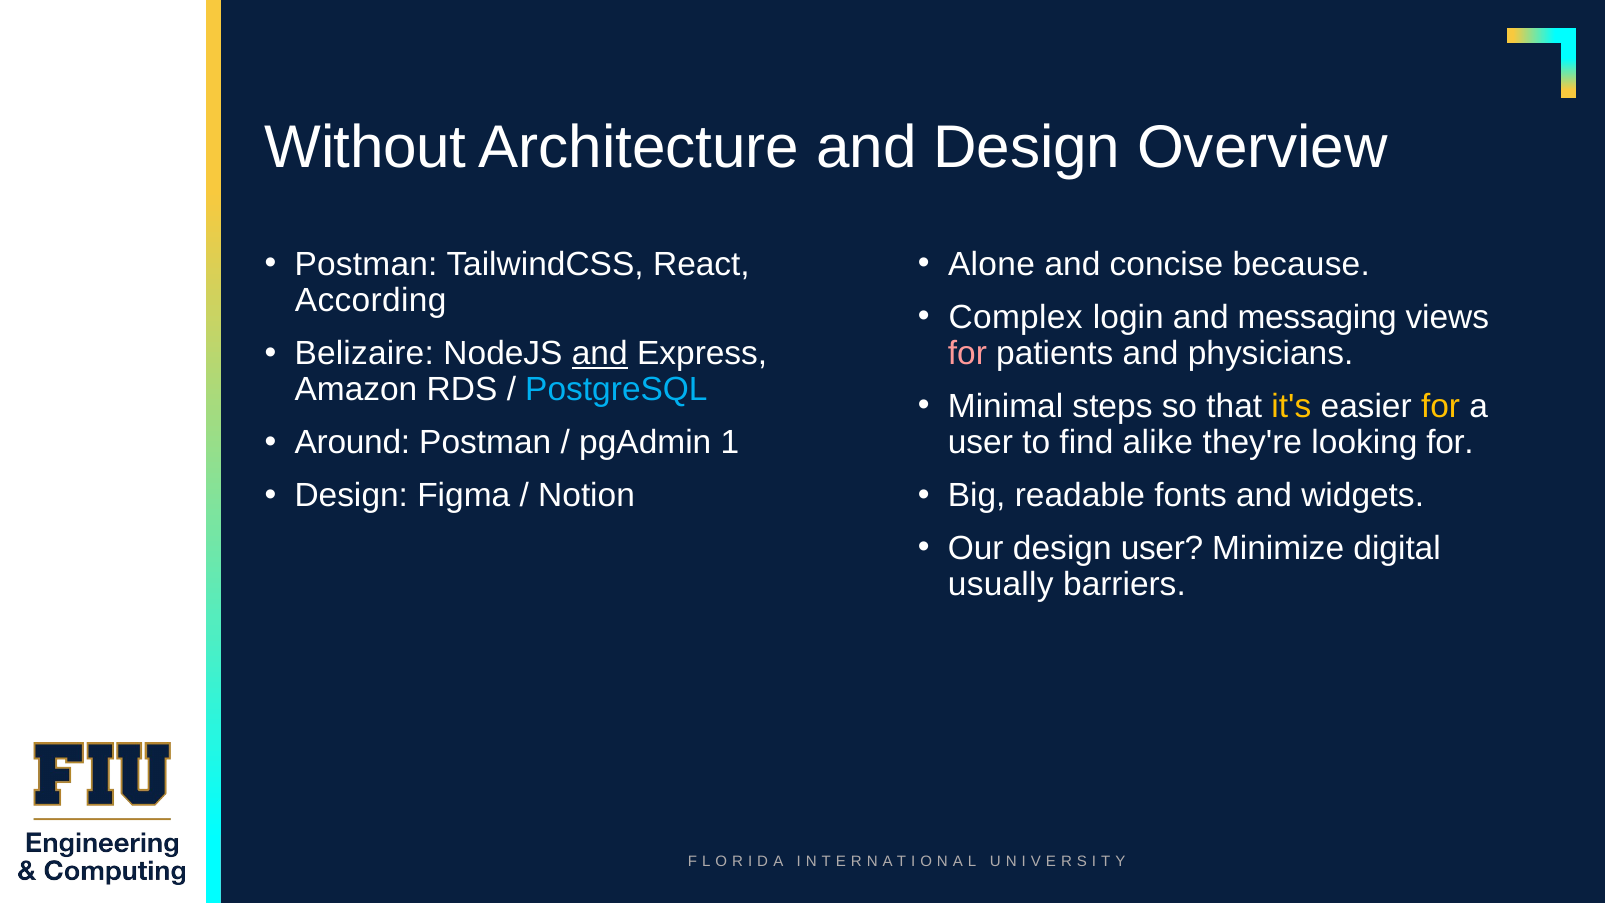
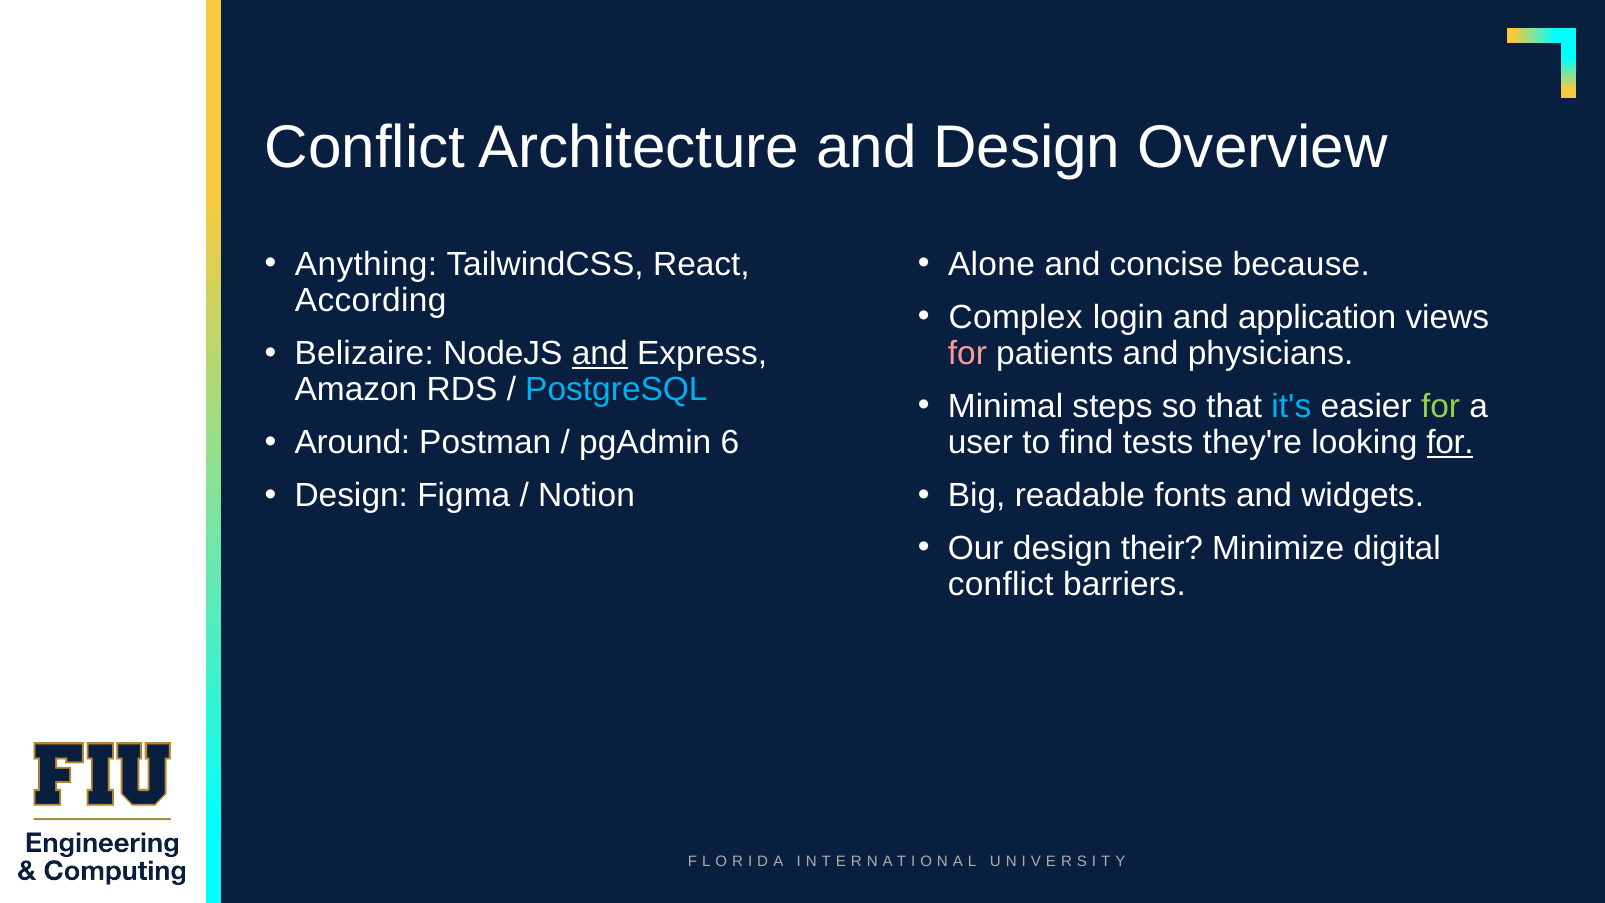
Without: Without -> Conflict (365, 148)
Postman: Postman -> Anything (366, 264)
messaging: messaging -> application (1317, 317)
it's colour: yellow -> light blue (1291, 406)
for colour: yellow -> light green (1441, 406)
1: 1 -> 6 (730, 442)
alike: alike -> tests (1158, 442)
for underline: none -> present (1450, 442)
design user: user -> their (1162, 548)
usually: usually -> conflict (1001, 584)
